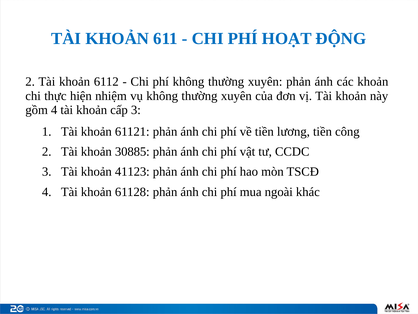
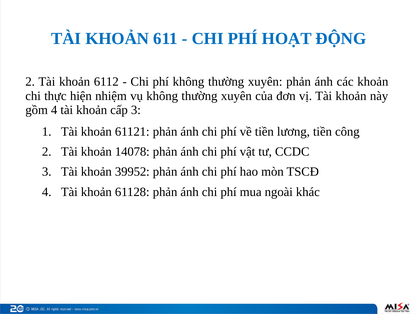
30885: 30885 -> 14078 (132, 152)
41123: 41123 -> 39952 (132, 172)
